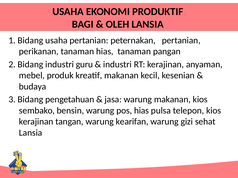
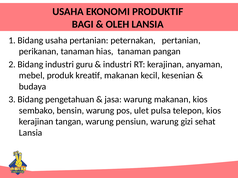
pos hias: hias -> ulet (141, 111)
kearifan: kearifan -> pensiun (132, 122)
